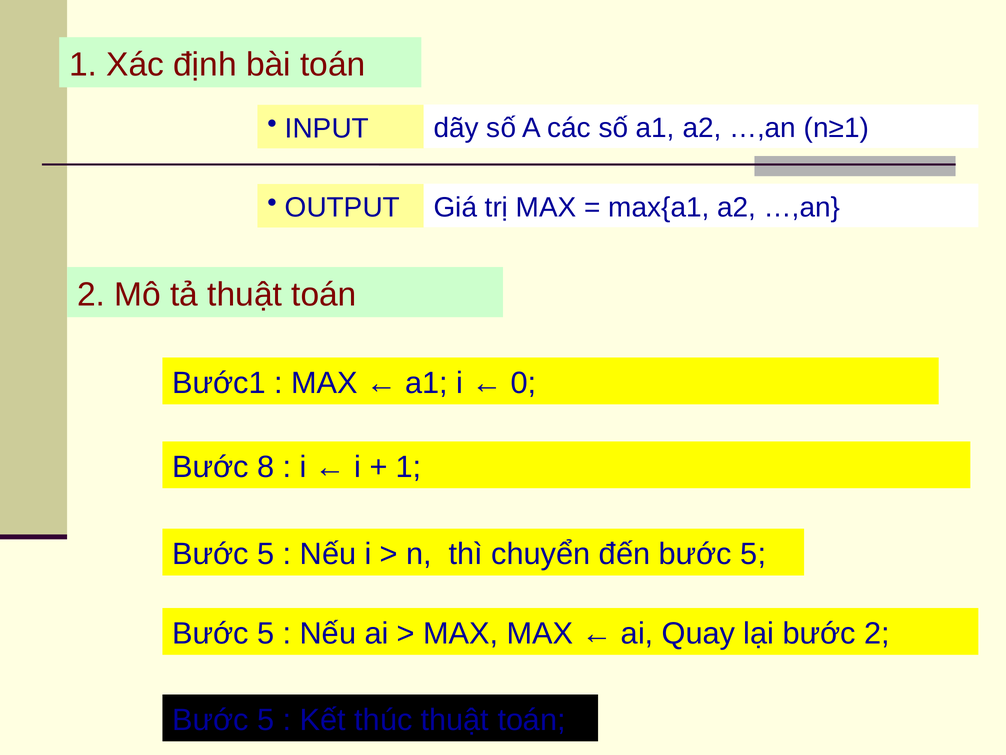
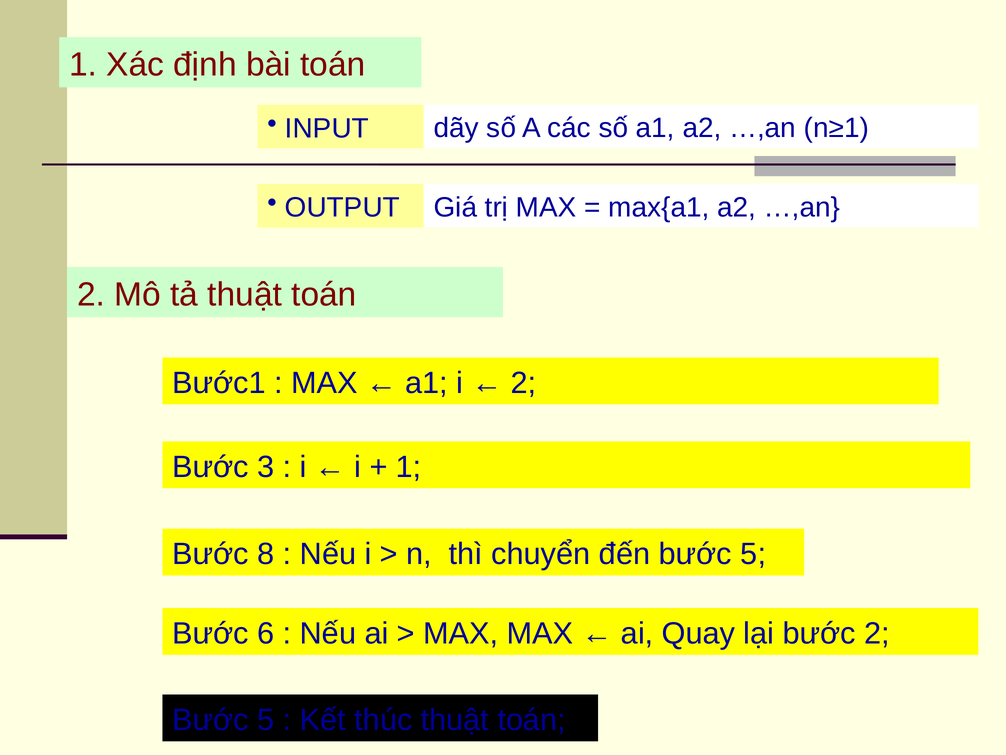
0: 0 -> 2 (524, 383)
8: 8 -> 3 (266, 467)
5: 5 -> 8 (266, 554)
5: 5 -> 6 (266, 633)
